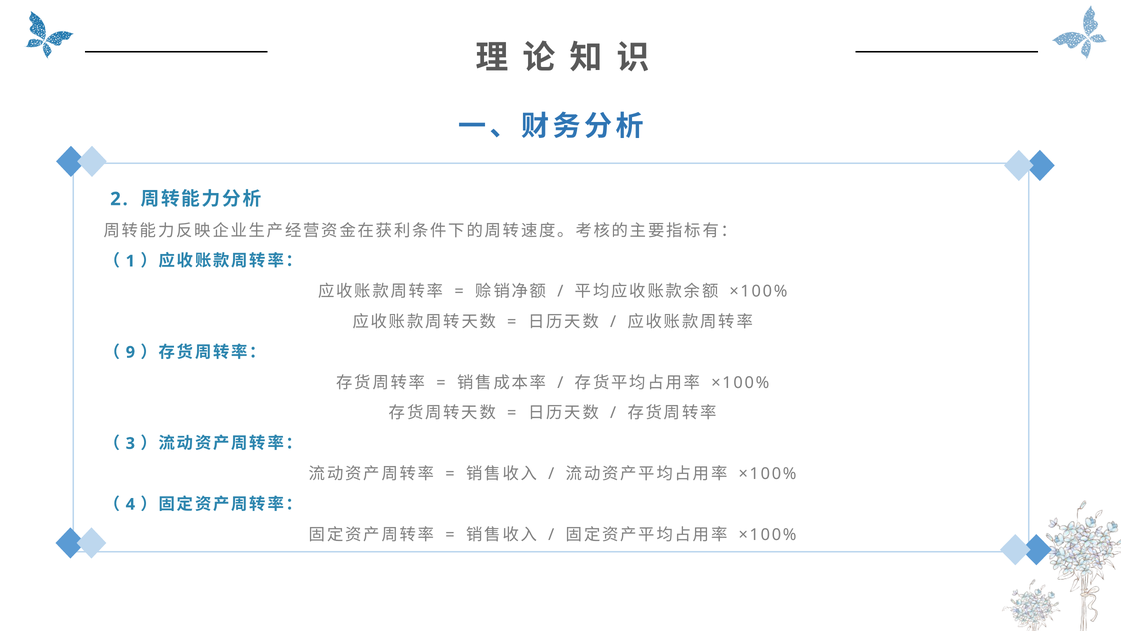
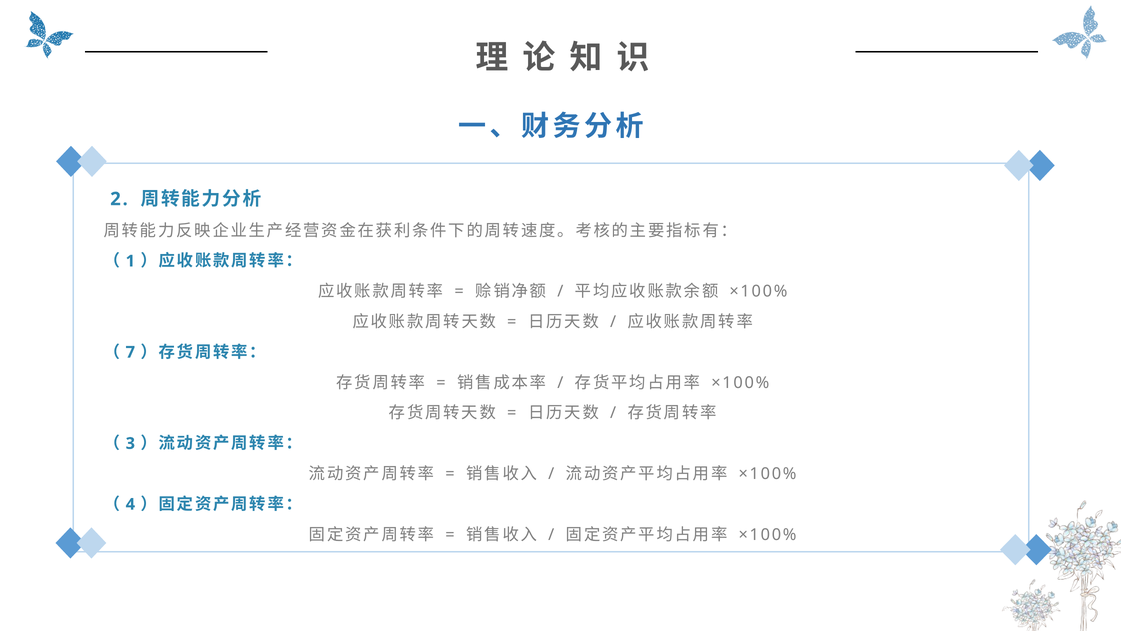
9: 9 -> 7 (130, 352)
